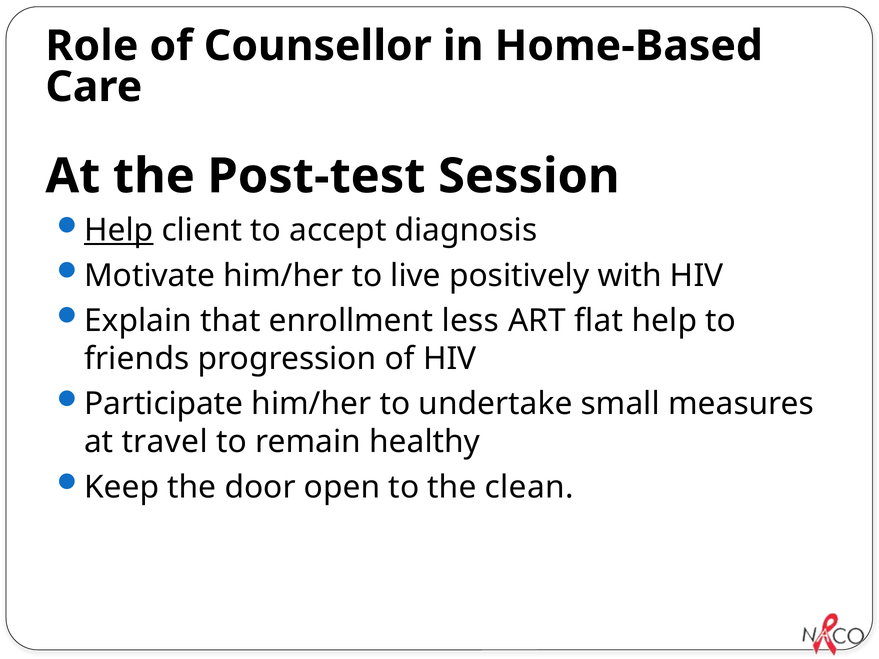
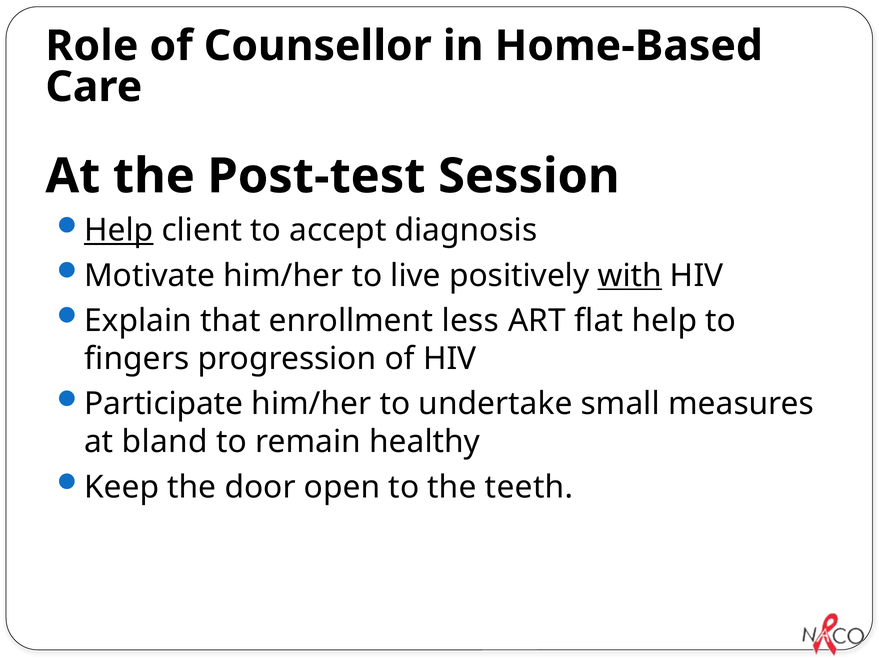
with underline: none -> present (630, 276)
friends: friends -> fingers (137, 359)
travel: travel -> bland (165, 442)
clean: clean -> teeth (529, 487)
